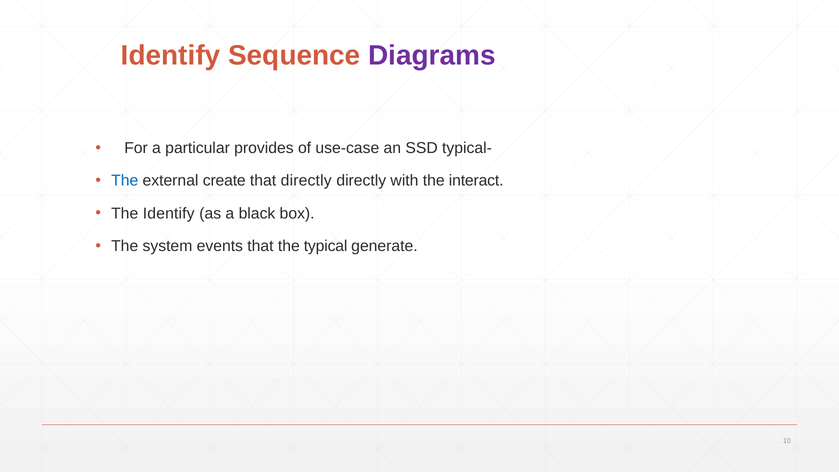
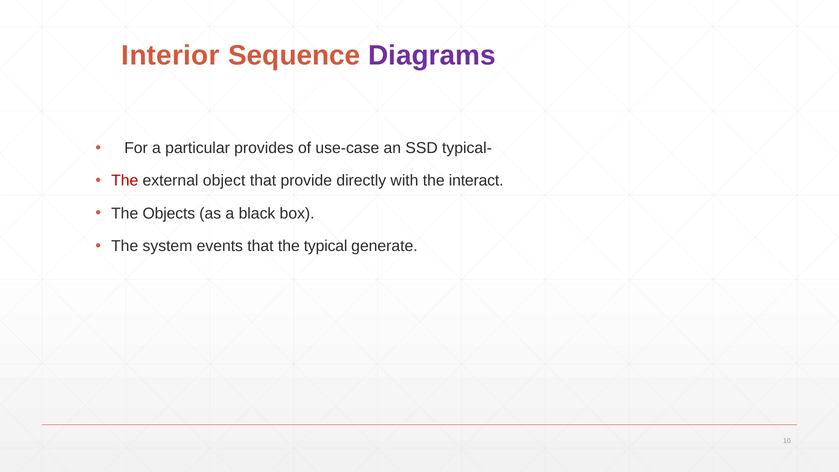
Identify: Identify -> Interior (171, 55)
The colour: blue -> red (125, 181)
create: create -> object (224, 181)
that directly: directly -> provide (306, 181)
The Identify: Identify -> Objects (169, 213)
